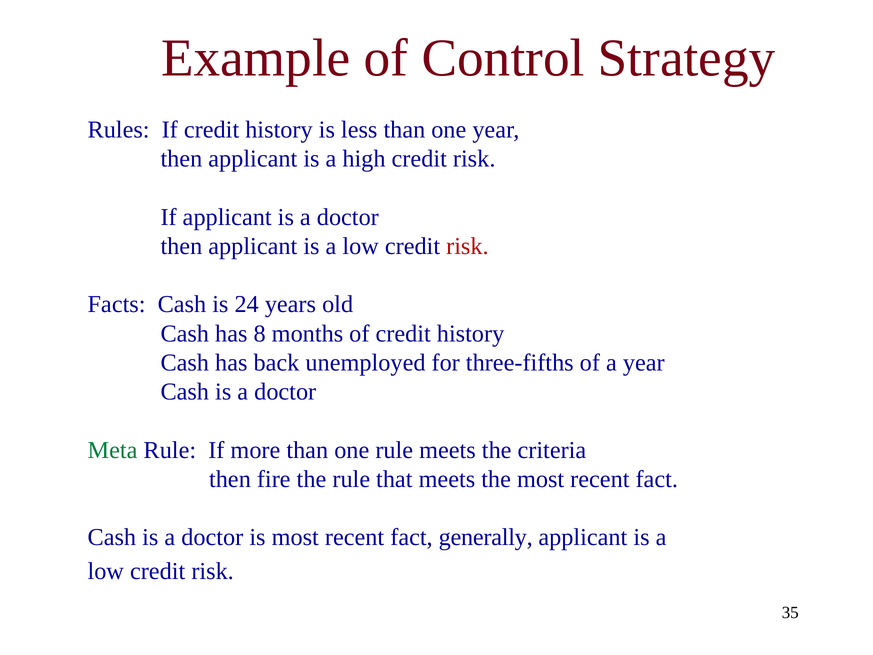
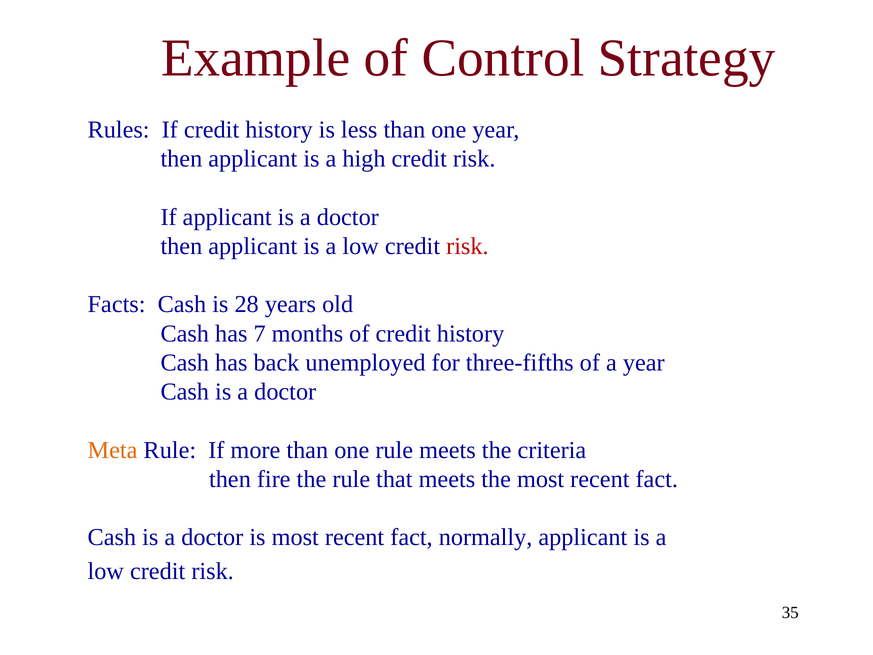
24: 24 -> 28 (247, 304)
8: 8 -> 7 (260, 333)
Meta colour: green -> orange (113, 450)
generally: generally -> normally (486, 537)
